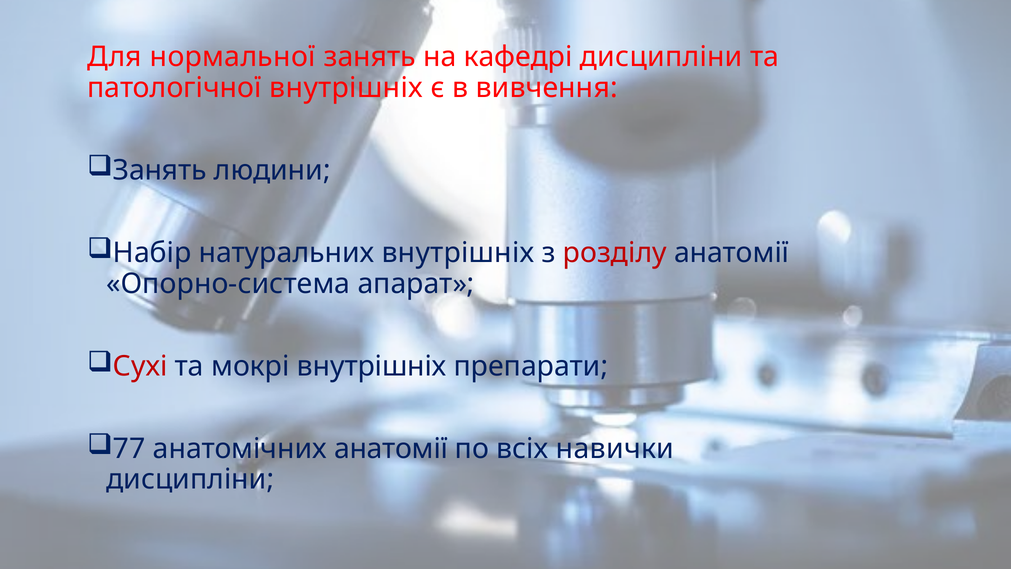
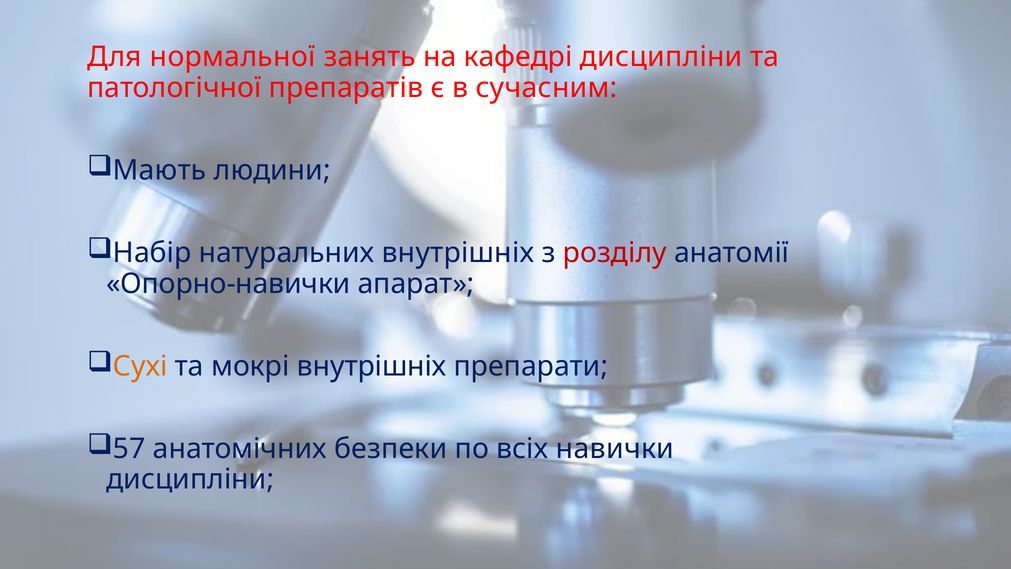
патологічної внутрішніх: внутрішніх -> препаратів (346, 88)
вивчення: вивчення -> сучасним (547, 88)
Занять: Занять -> Мають (160, 170)
Опорно-система: Опорно-система -> Опорно-навички (228, 283)
Сухі colour: red -> orange (140, 366)
77: 77 -> 57 (129, 449)
анатомічних анатомії: анатомії -> безпеки (391, 449)
